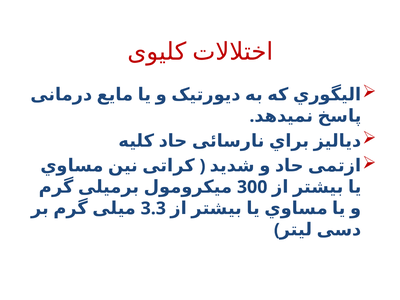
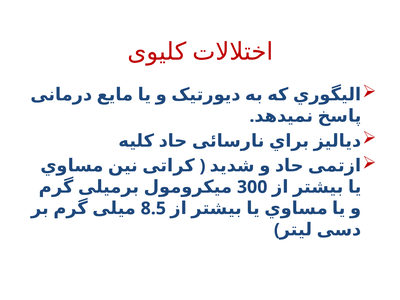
3.3: 3.3 -> 8.5 (153, 208)
